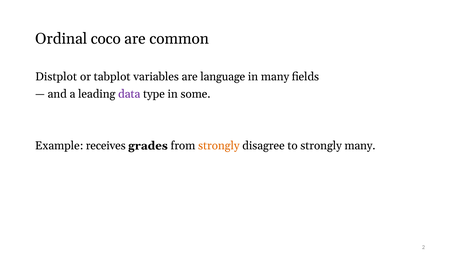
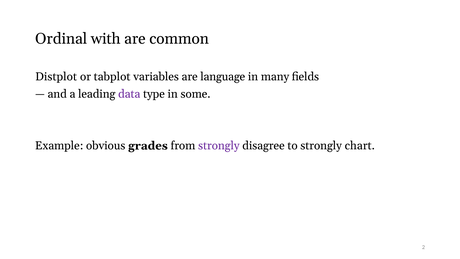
coco: coco -> with (106, 39)
receives: receives -> obvious (106, 146)
strongly colour: orange -> purple (219, 146)
strongly many: many -> chart (360, 146)
